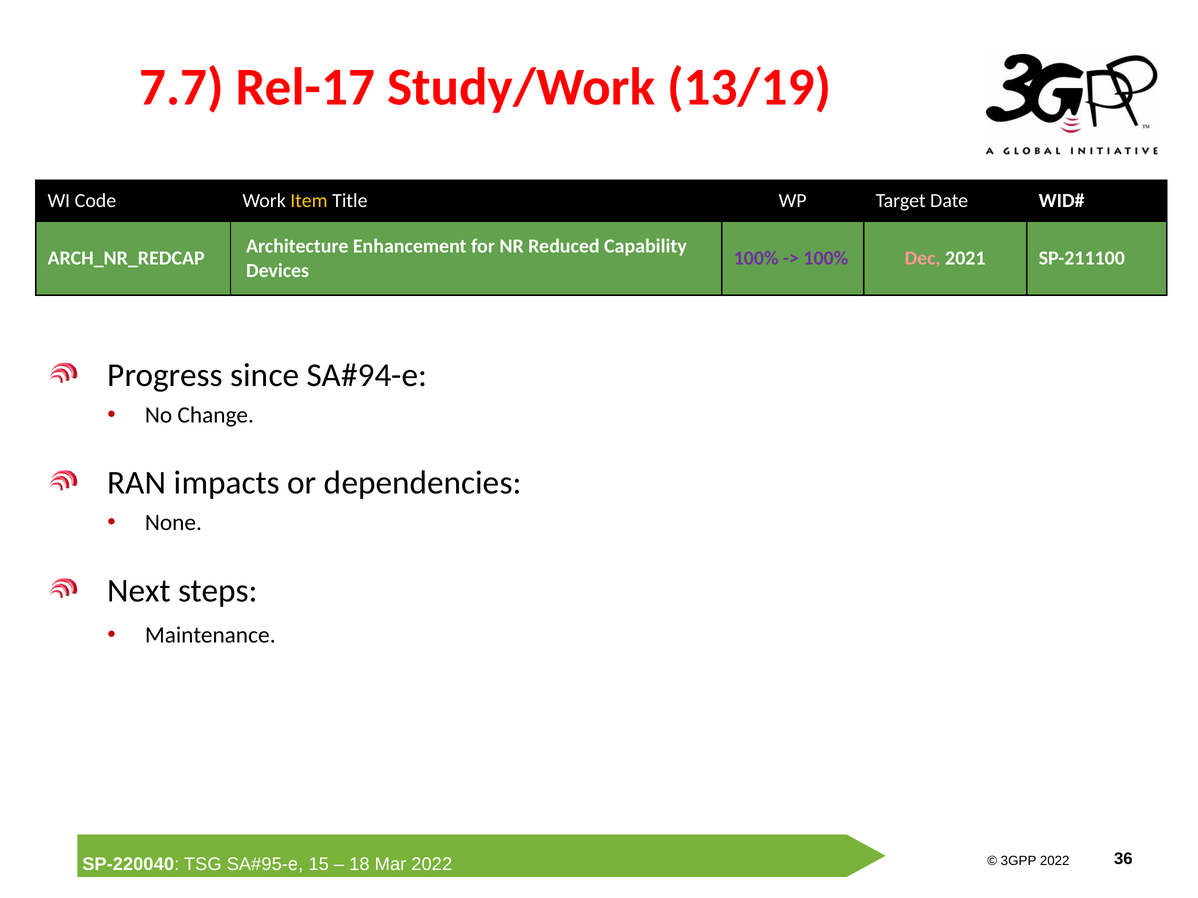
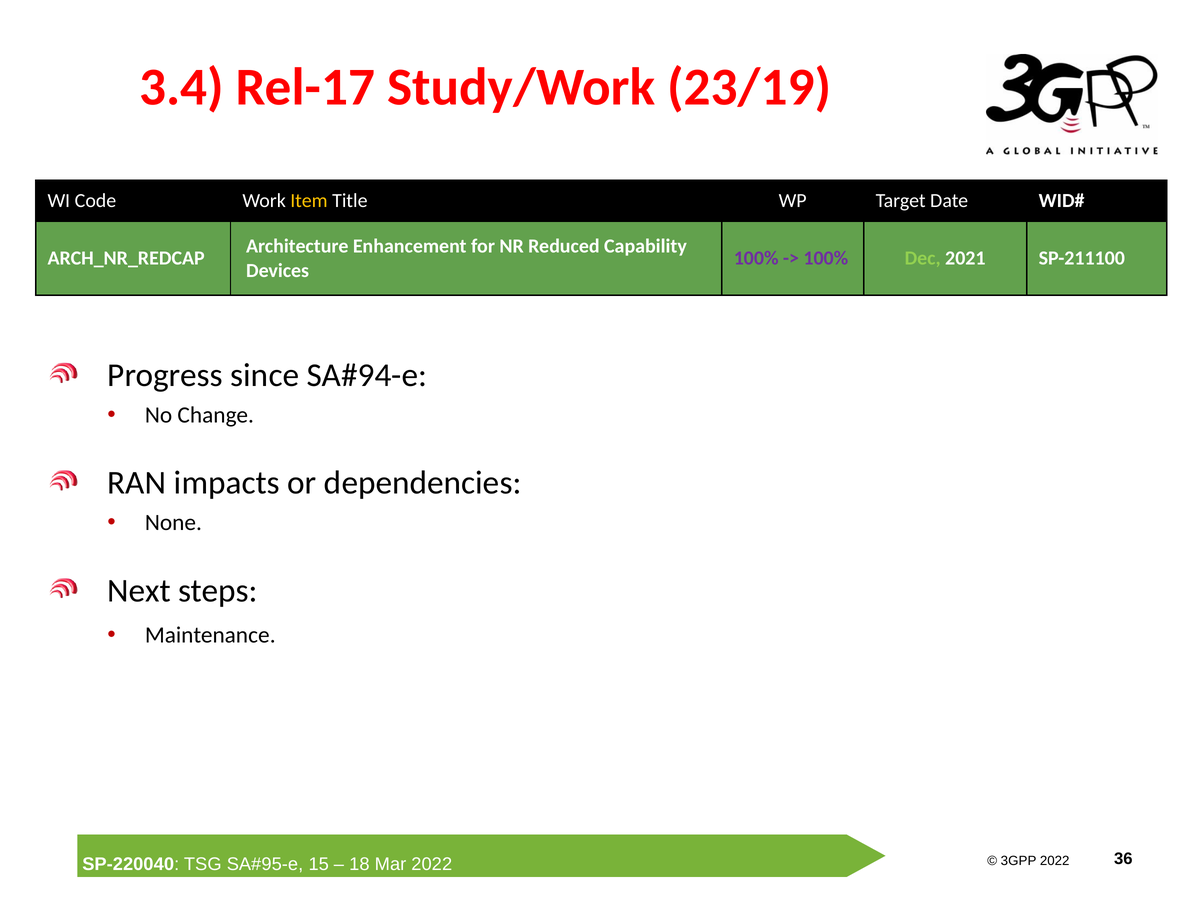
7.7: 7.7 -> 3.4 (181, 87)
13/19: 13/19 -> 23/19 (749, 87)
Dec colour: pink -> light green (923, 258)
